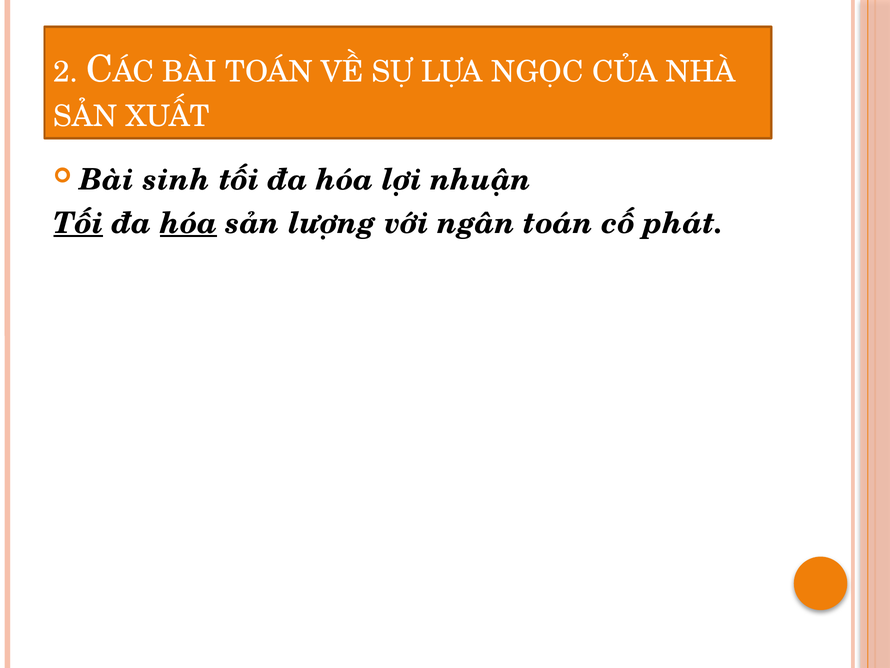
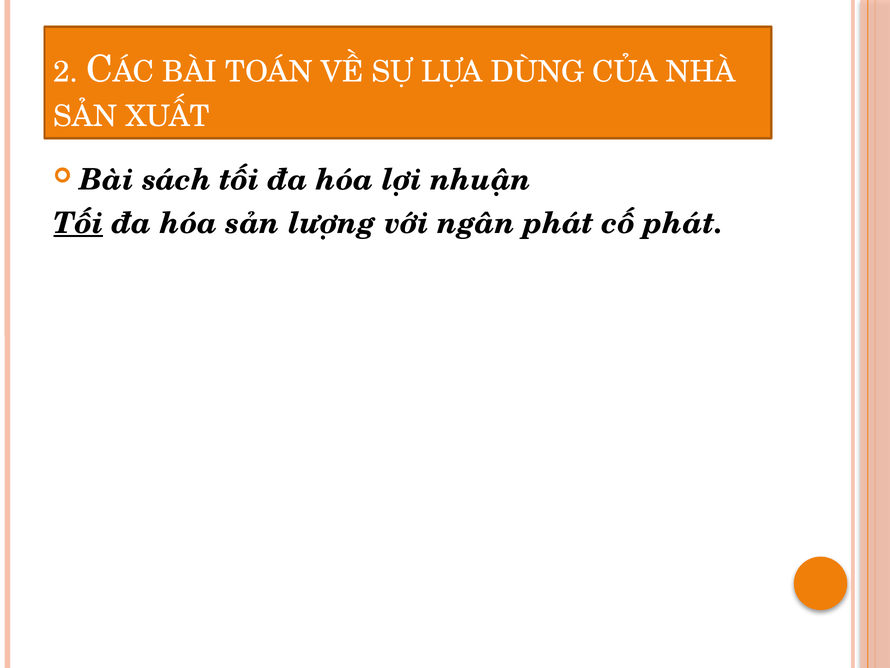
NGỌC: NGỌC -> DÙNG (538, 72)
sinh: sinh -> sách (177, 180)
hóa underline: present -> none (188, 223)
ngân toán: toán -> phát (558, 223)
